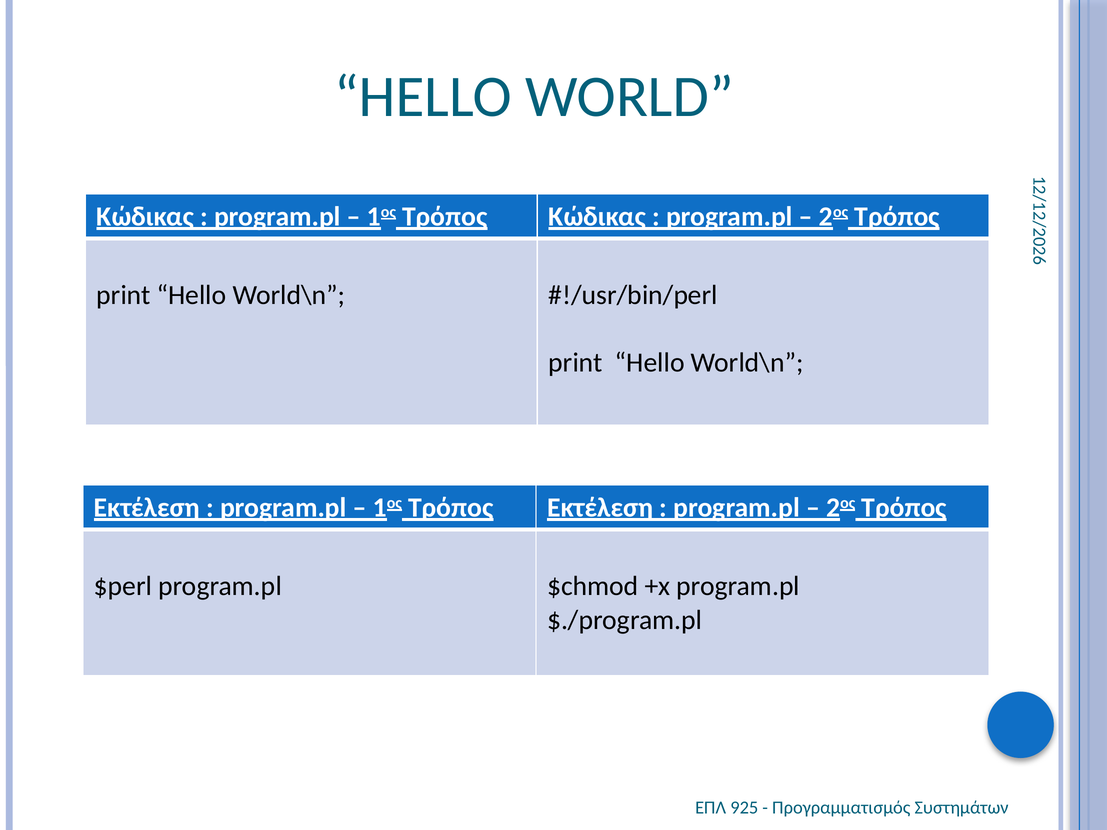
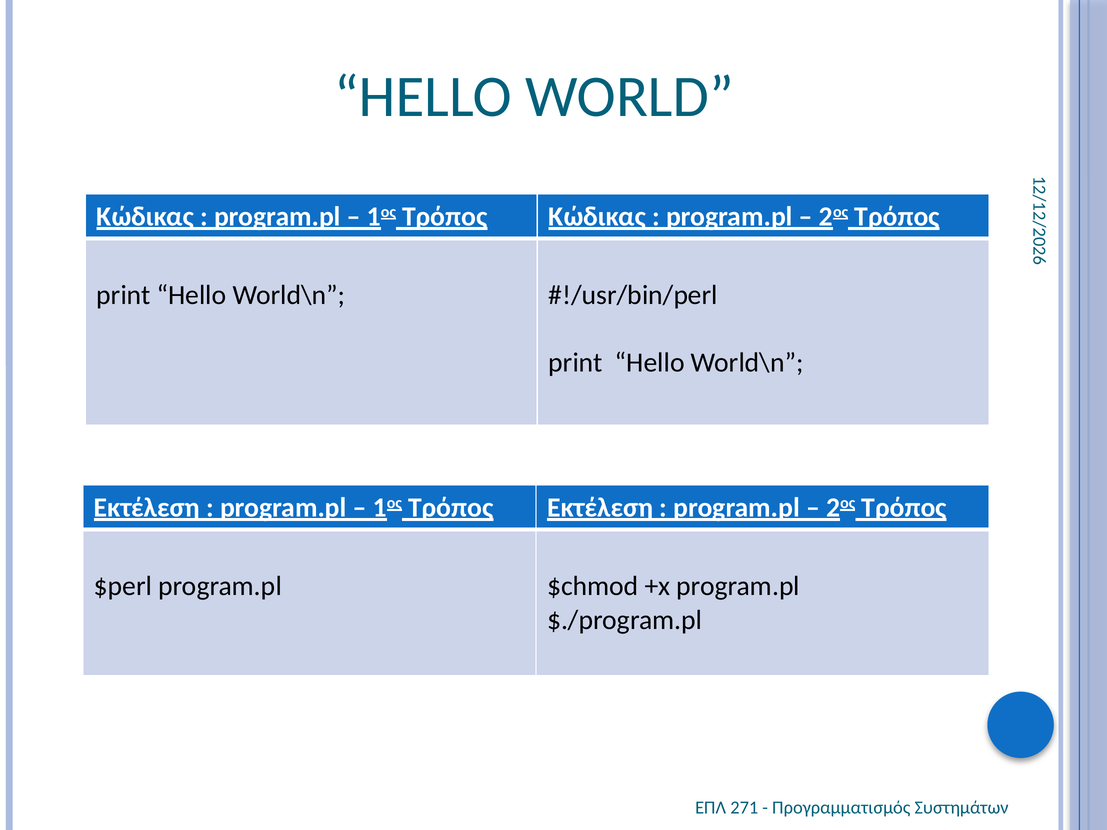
925: 925 -> 271 (744, 808)
